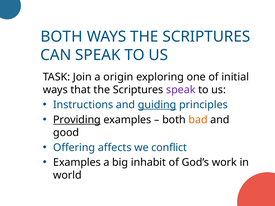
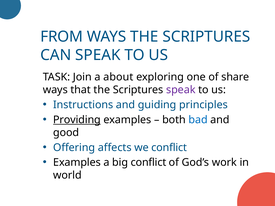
BOTH: BOTH -> FROM (62, 37)
origin: origin -> about (118, 77)
initial: initial -> share (235, 77)
guiding underline: present -> none (157, 105)
bad colour: orange -> blue (198, 120)
big inhabit: inhabit -> conflict (148, 163)
